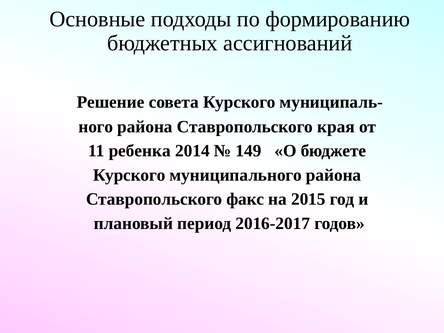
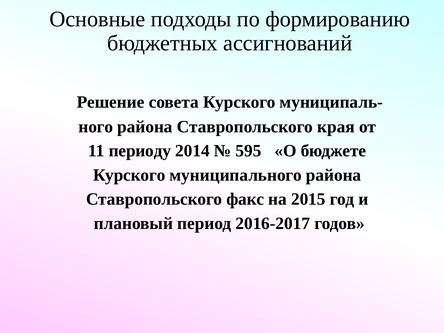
ребенка: ребенка -> периоду (140, 151)
149: 149 -> 595 (248, 151)
